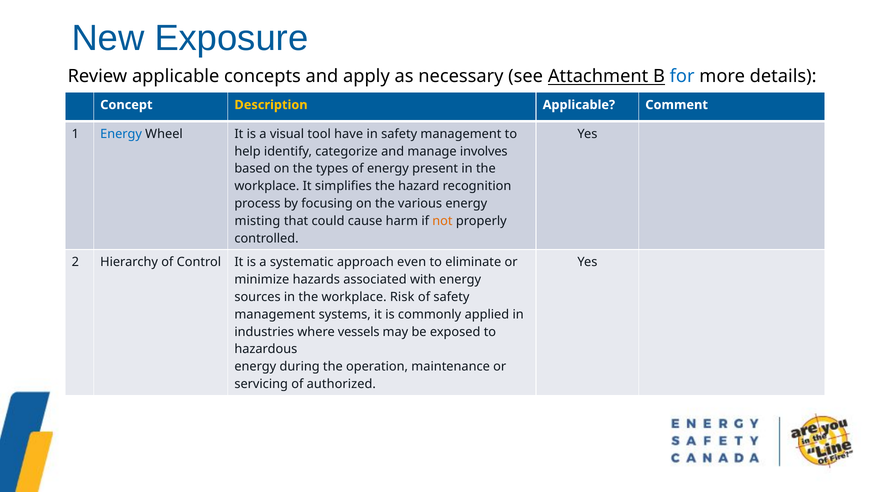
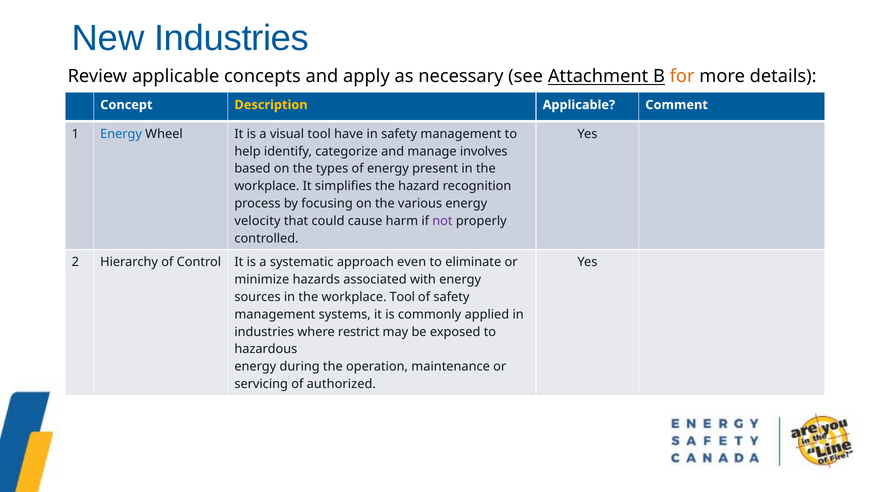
New Exposure: Exposure -> Industries (232, 38)
for colour: blue -> orange (682, 76)
misting: misting -> velocity (257, 221)
not colour: orange -> purple (442, 221)
workplace Risk: Risk -> Tool (402, 297)
vessels: vessels -> restrict (359, 332)
